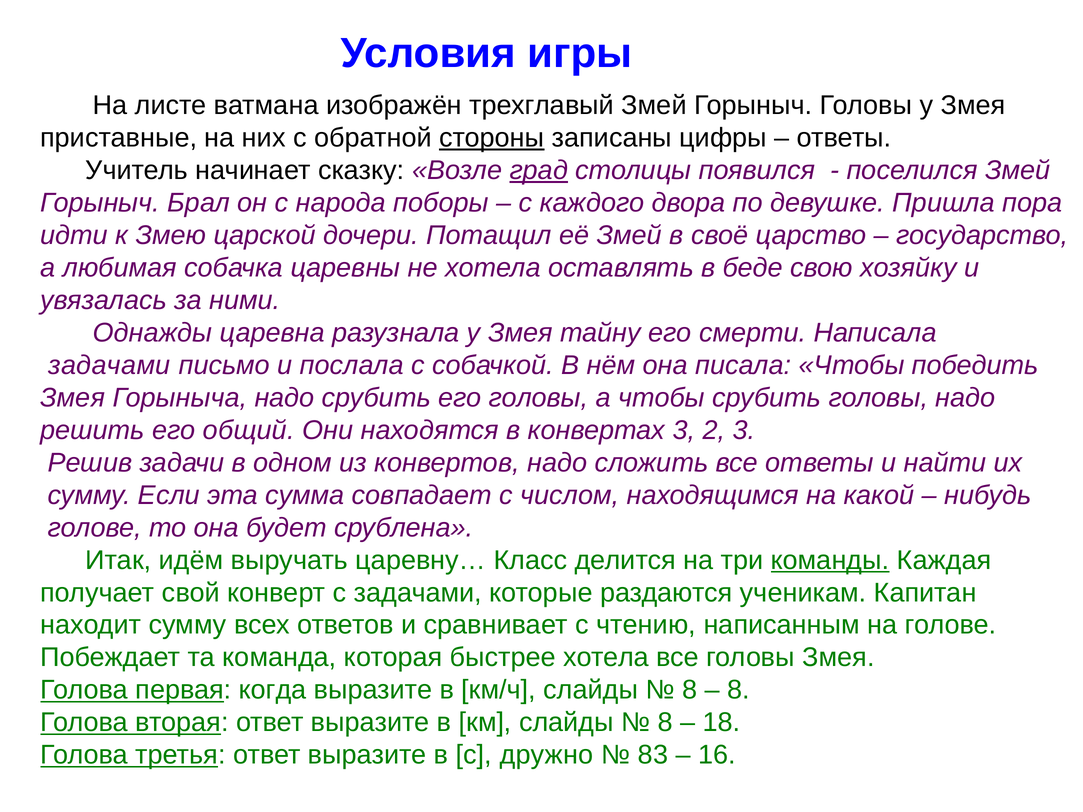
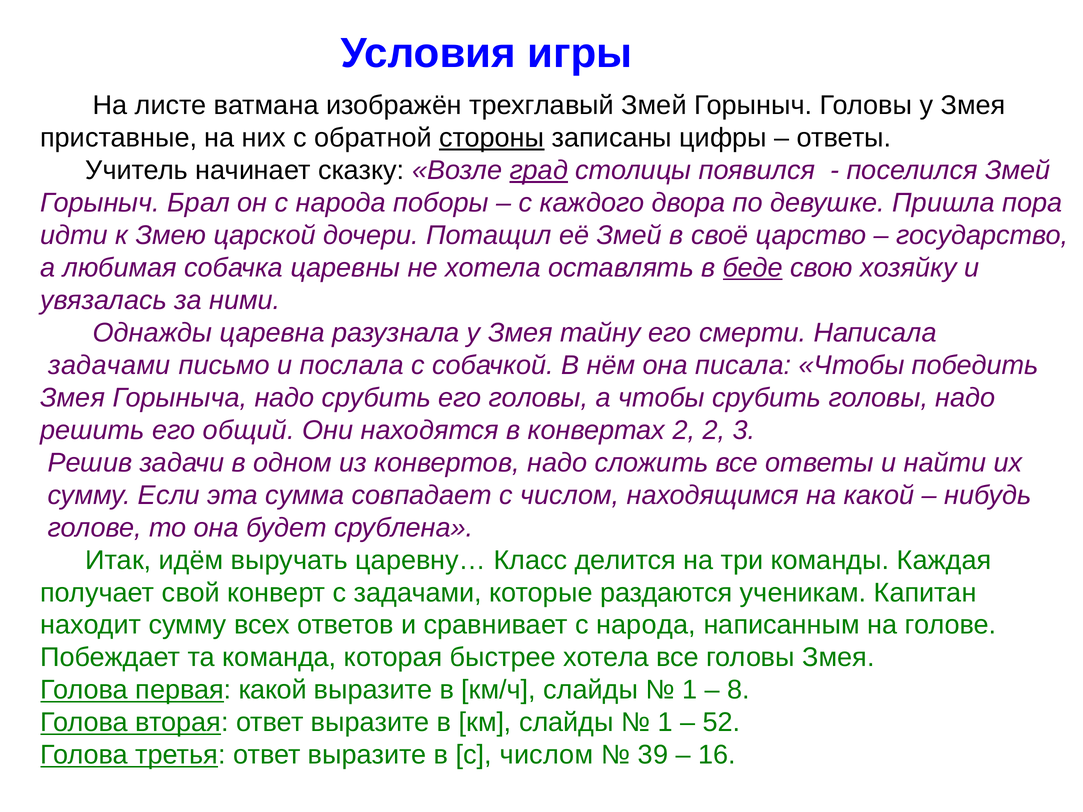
беде underline: none -> present (753, 268)
конвертах 3: 3 -> 2 (684, 430)
команды underline: present -> none (830, 560)
сравнивает с чтению: чтению -> народа (646, 625)
первая когда: когда -> какой (273, 690)
8: 8 -> 1 (690, 690)
8: 8 -> 1 (665, 723)
18: 18 -> 52 (722, 723)
в с дружно: дружно -> числом (546, 755)
83: 83 -> 39 (653, 755)
